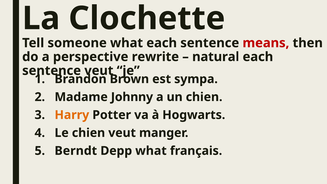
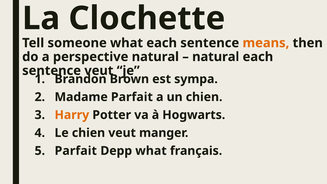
means colour: red -> orange (266, 43)
perspective rewrite: rewrite -> natural (155, 57)
Madame Johnny: Johnny -> Parfait (132, 97)
Berndt: Berndt -> Parfait (76, 151)
